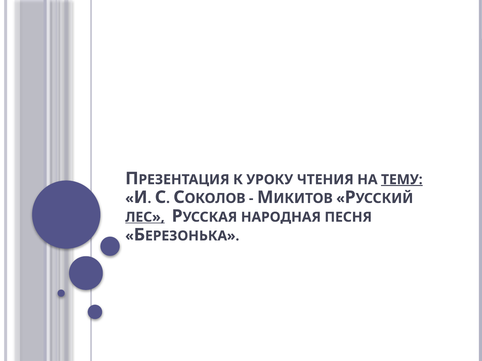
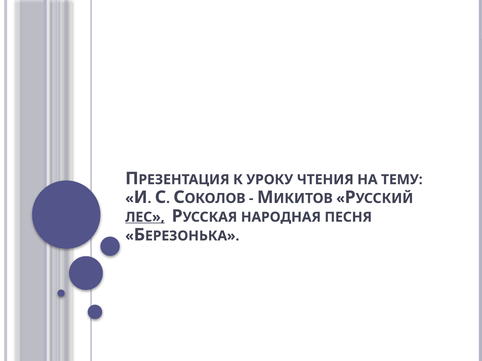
ТЕМУ underline: present -> none (402, 180)
